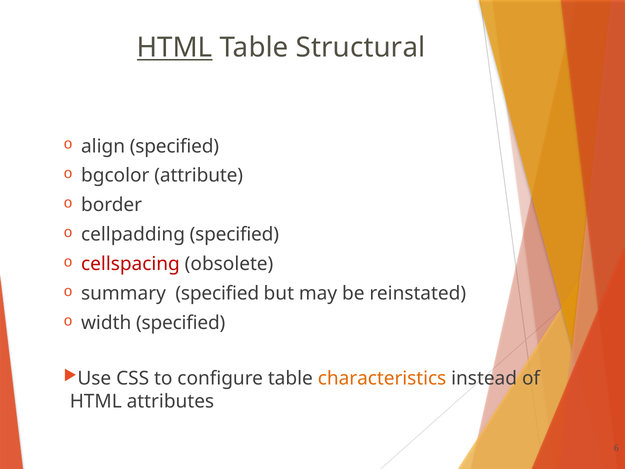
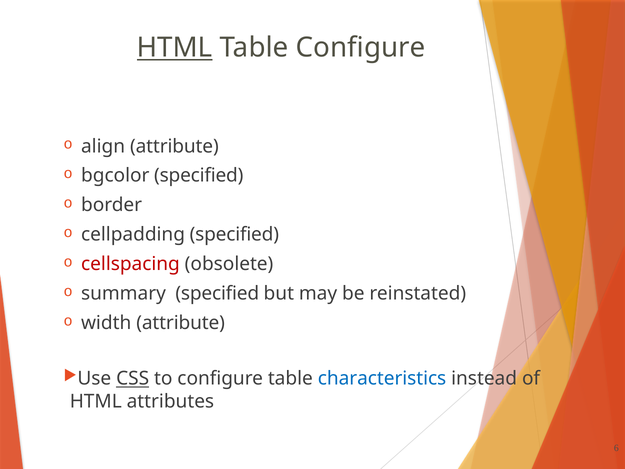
Table Structural: Structural -> Configure (361, 48)
align specified: specified -> attribute (174, 146)
bgcolor attribute: attribute -> specified (199, 176)
width specified: specified -> attribute (181, 323)
CSS underline: none -> present (133, 378)
characteristics colour: orange -> blue (382, 378)
